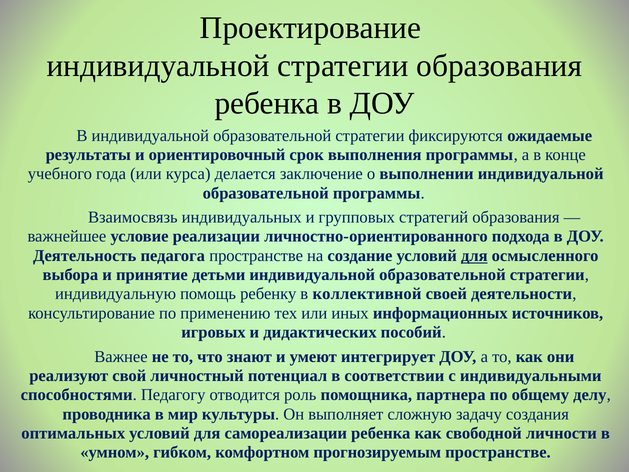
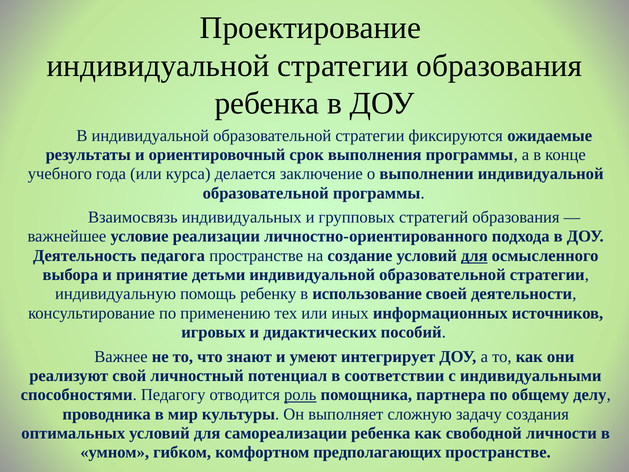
коллективной: коллективной -> использование (367, 294)
роль underline: none -> present (300, 395)
прогнозируемым: прогнозируемым -> предполагающих (377, 452)
